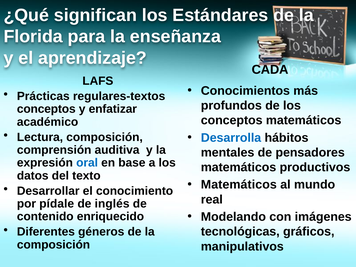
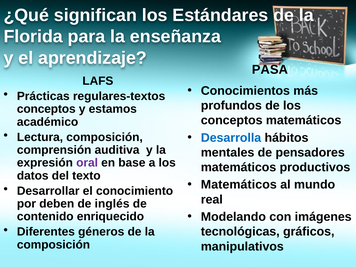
CADA: CADA -> PASA (270, 70)
enfatizar: enfatizar -> estamos (113, 109)
oral colour: blue -> purple (87, 163)
pídale: pídale -> deben (57, 204)
